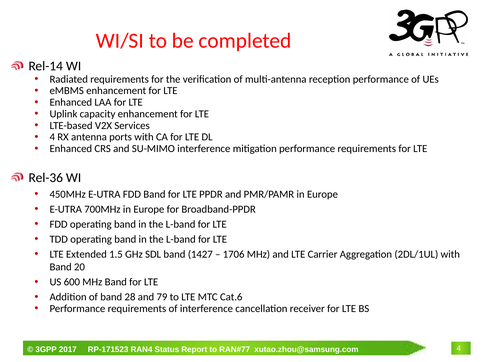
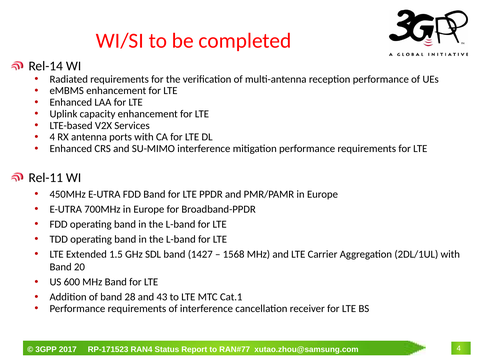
Rel-36: Rel-36 -> Rel-11 (46, 177)
1706: 1706 -> 1568 (234, 254)
79: 79 -> 43 (162, 297)
Cat.6: Cat.6 -> Cat.1 (231, 297)
